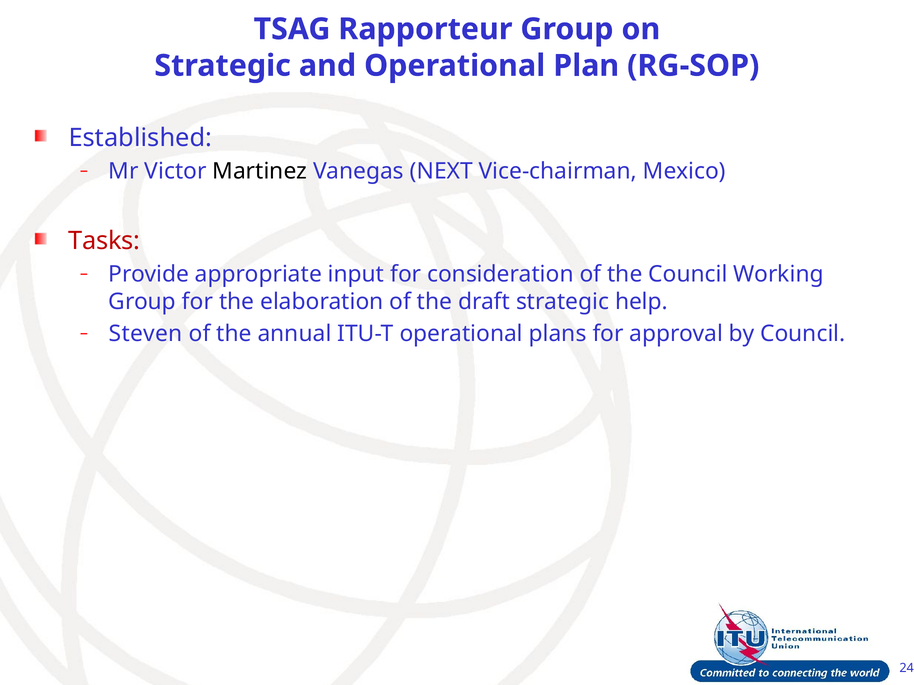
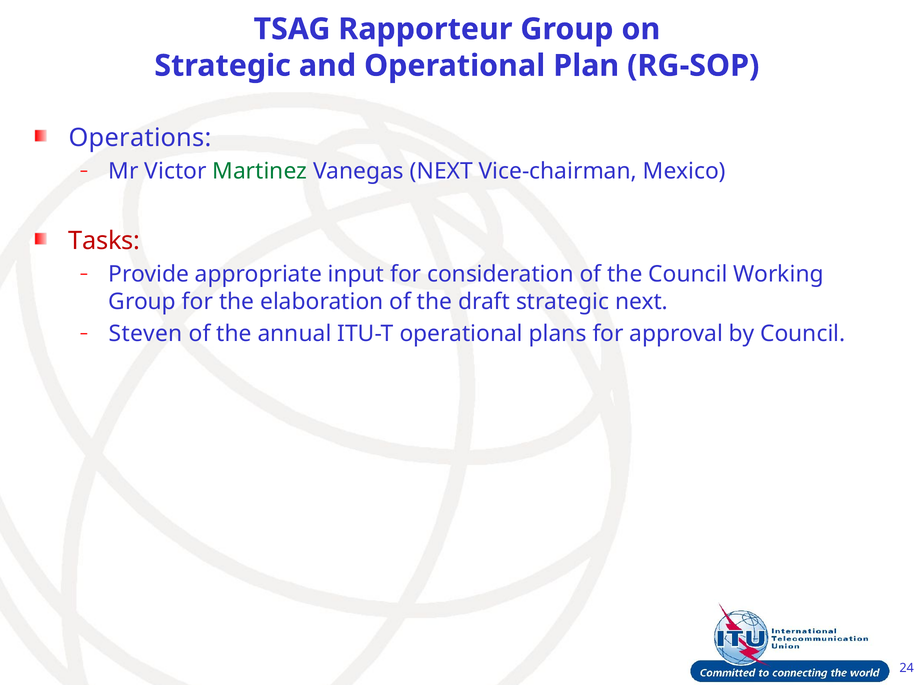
Established: Established -> Operations (140, 138)
Martinez colour: black -> green (260, 171)
strategic help: help -> next (642, 302)
